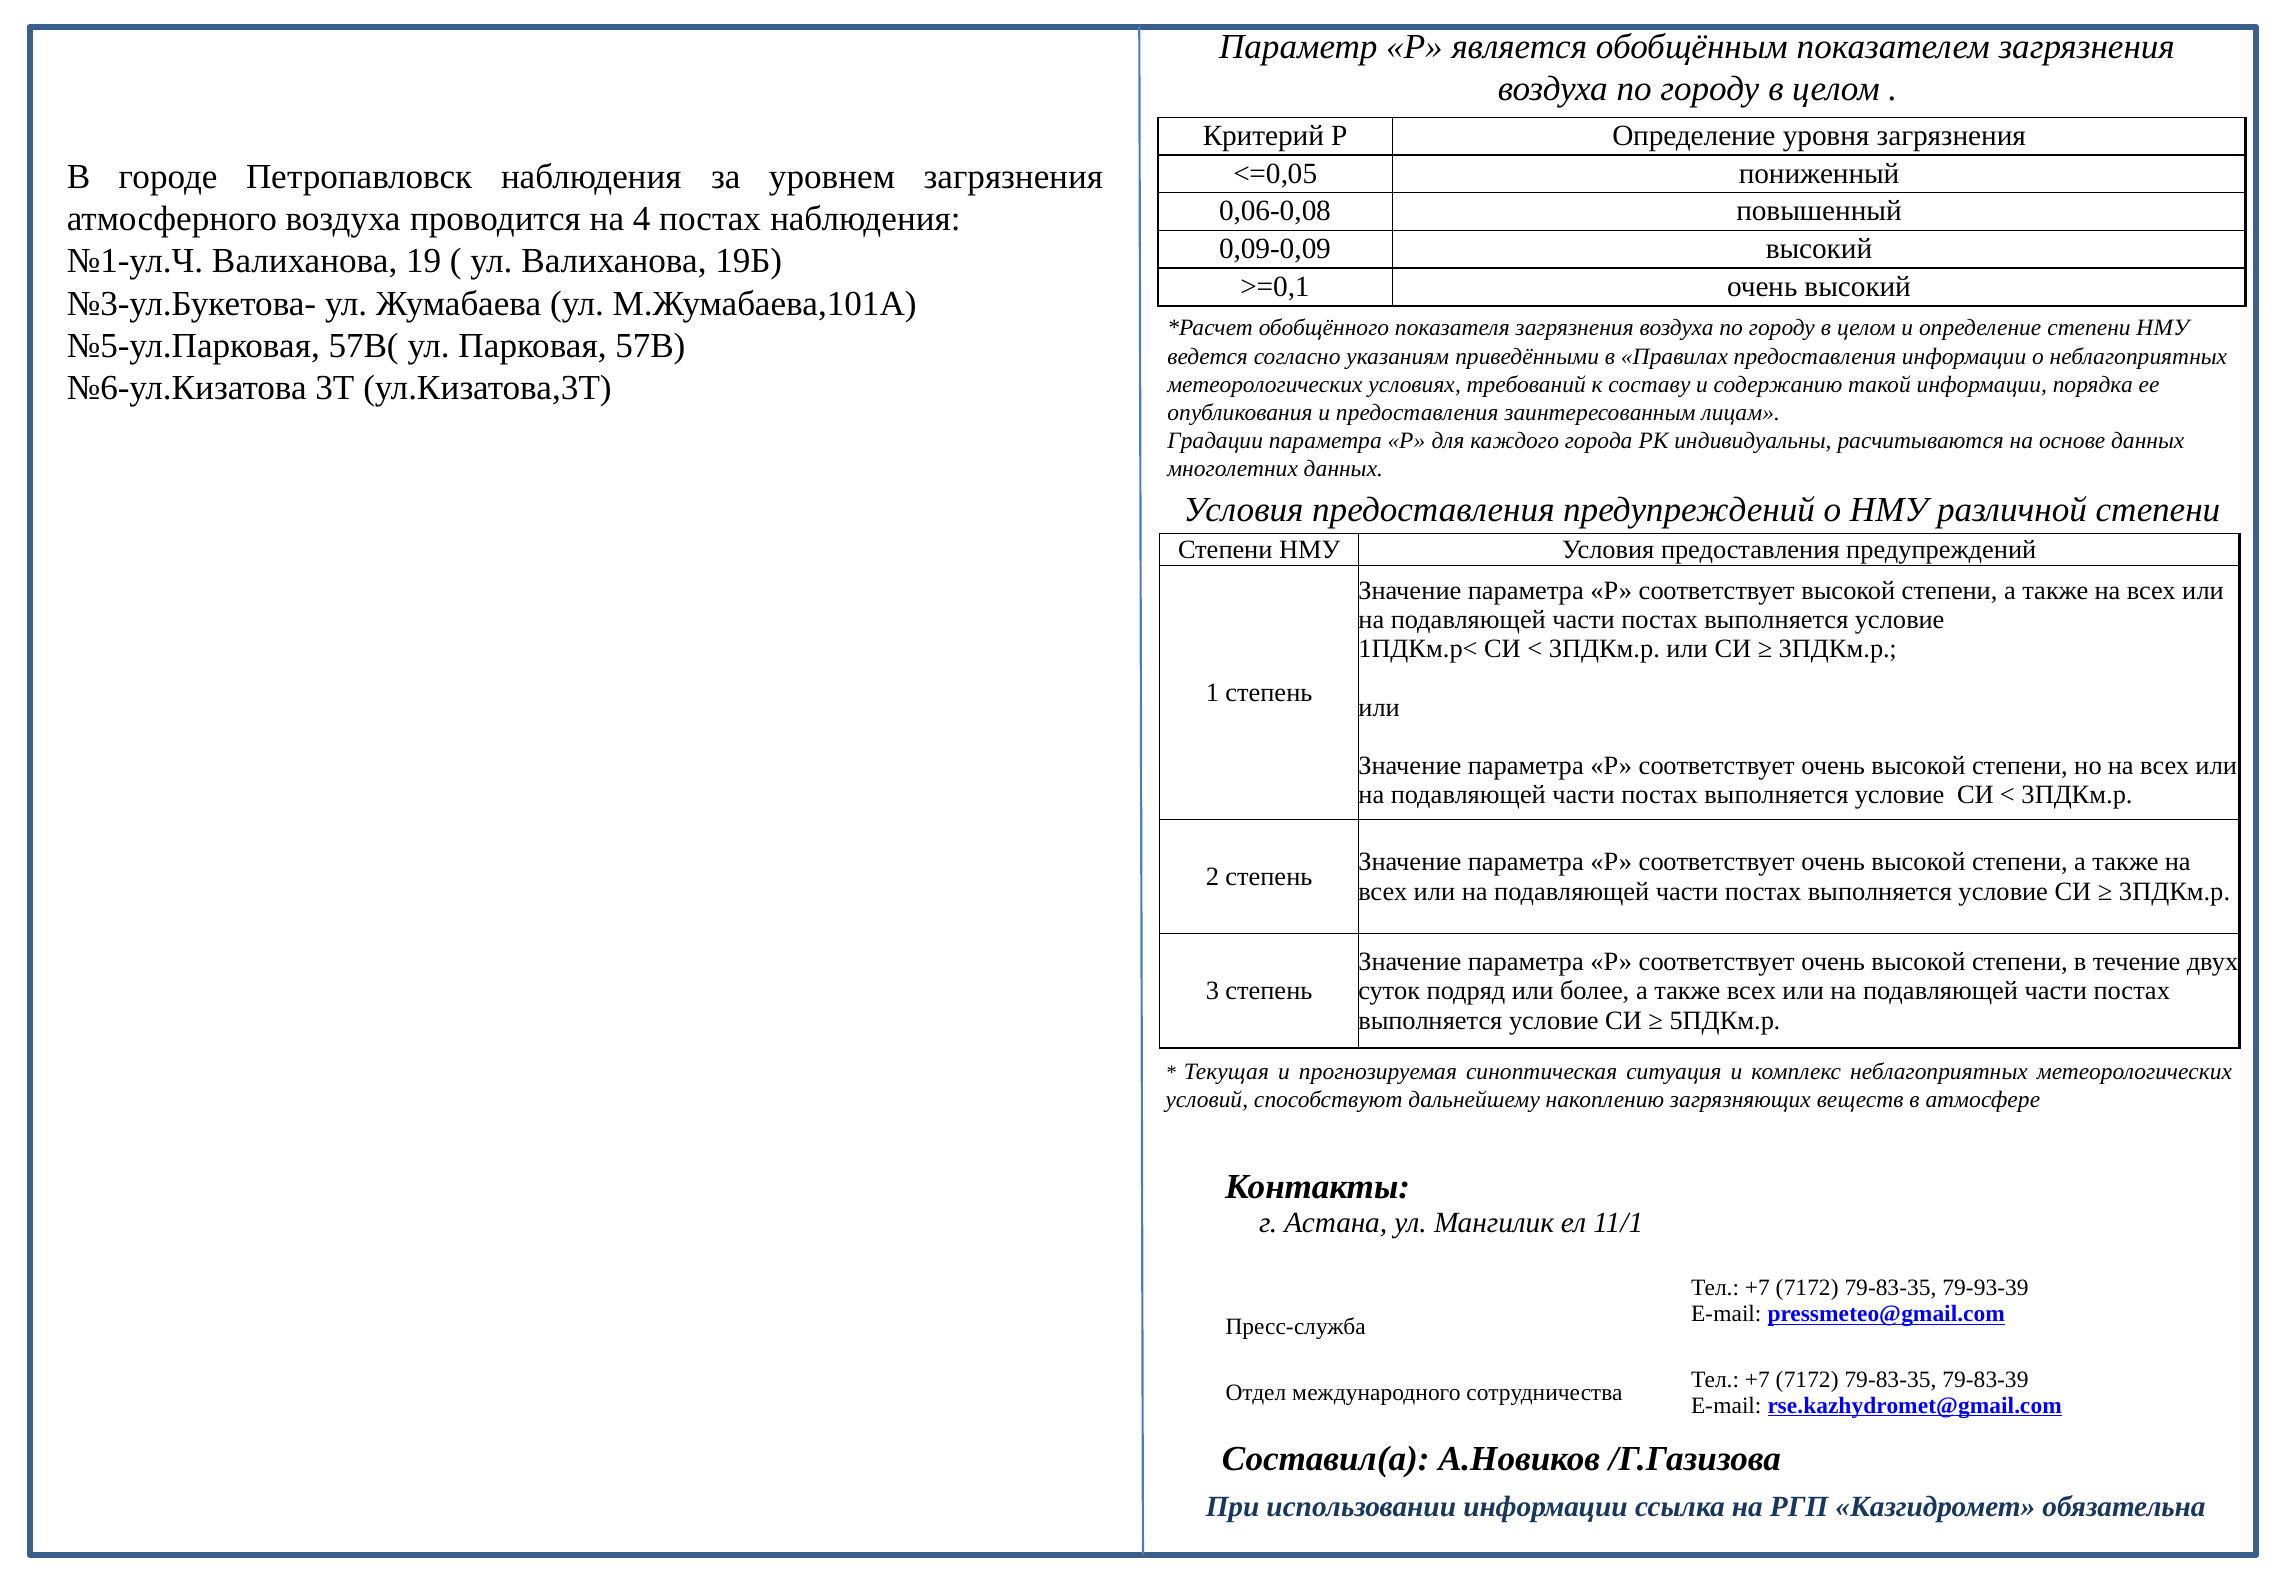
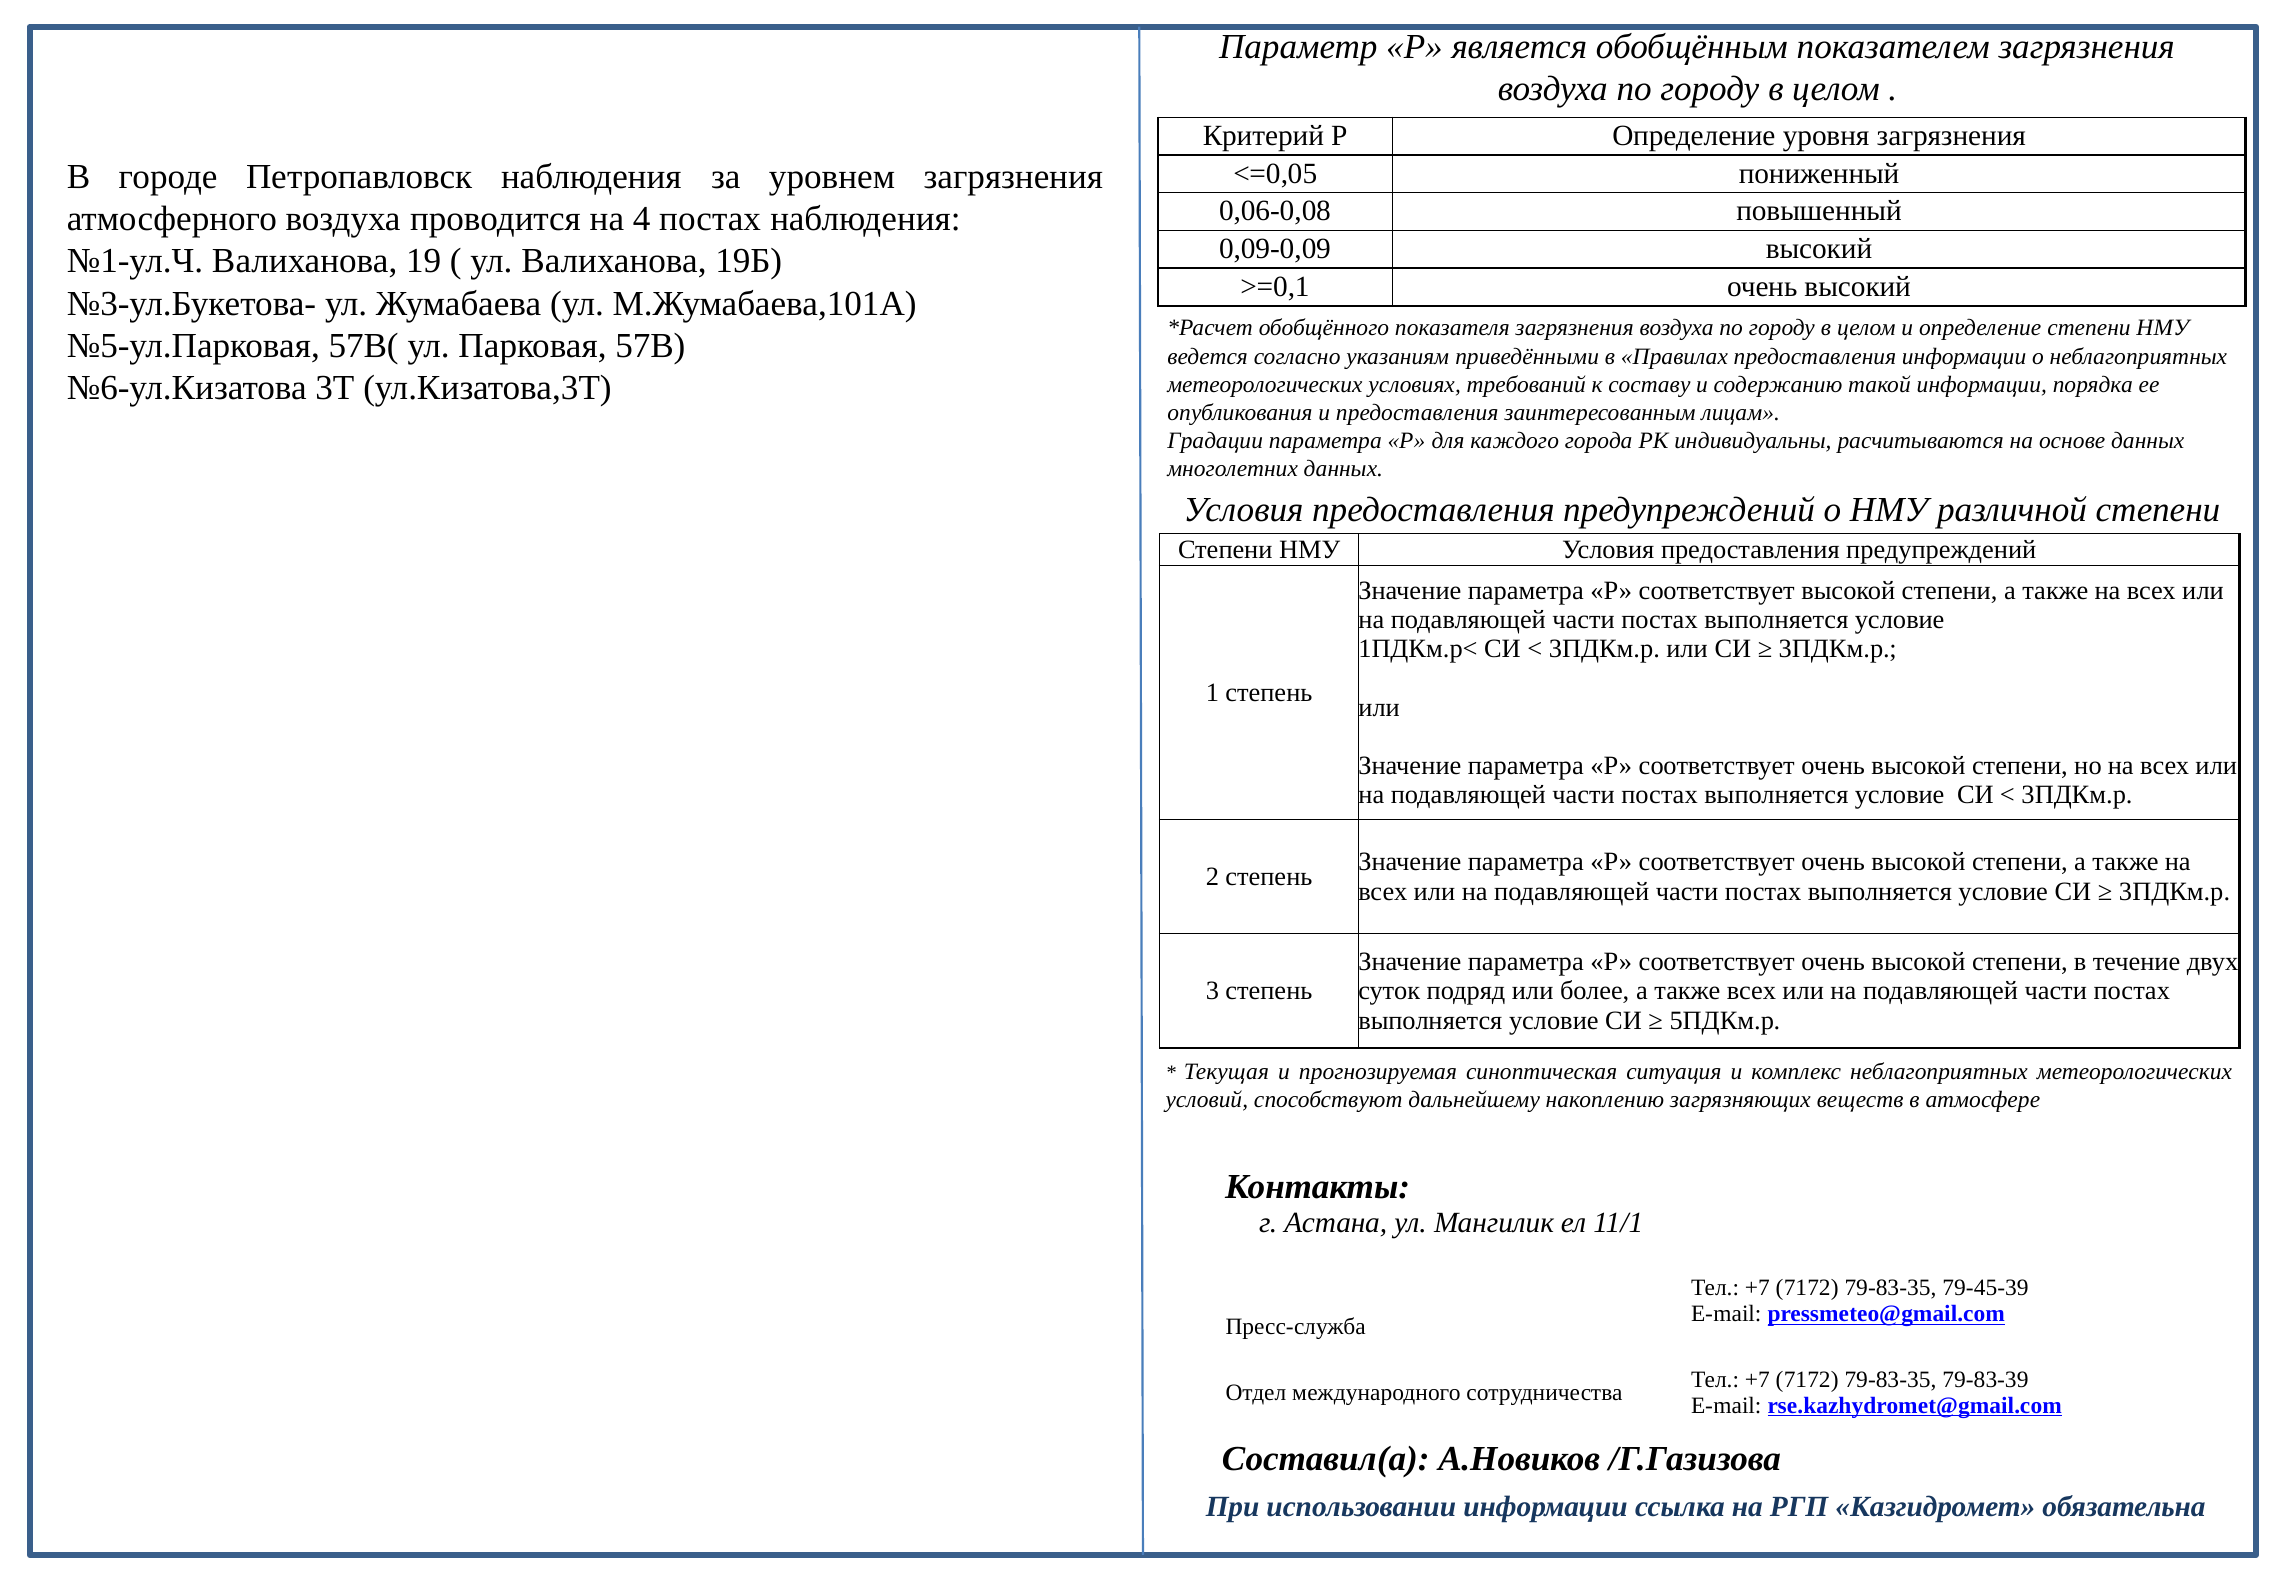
79-93-39: 79-93-39 -> 79-45-39 (1986, 1288)
